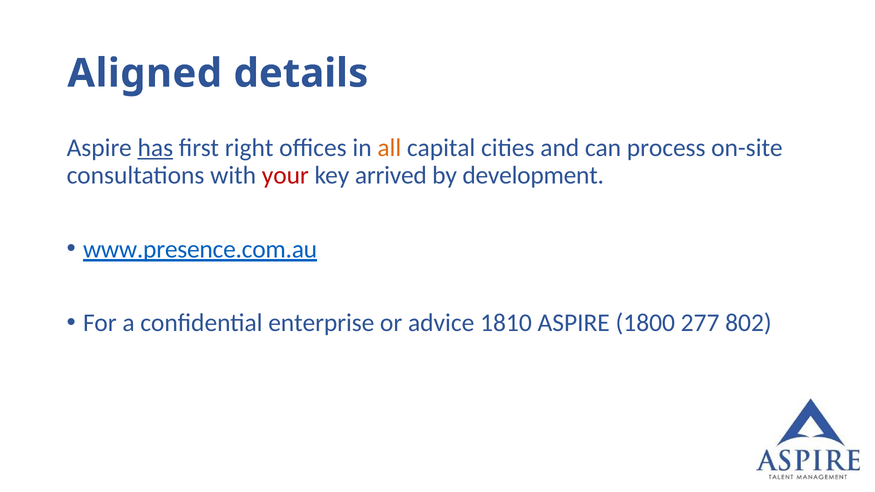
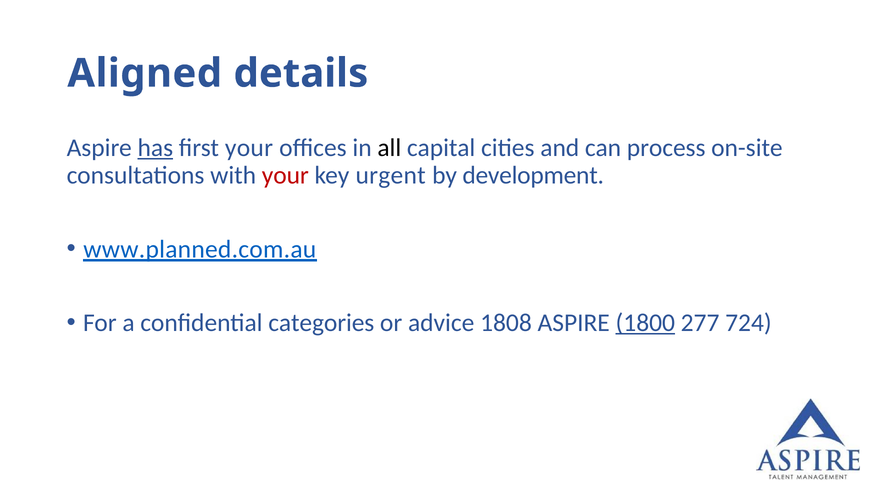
first right: right -> your (249, 148)
all colour: orange -> black (389, 148)
arrived: arrived -> urgent (391, 176)
www.presence.com.au: www.presence.com.au -> www.planned.com.au (200, 249)
enterprise: enterprise -> categories (321, 323)
1810: 1810 -> 1808 (506, 323)
1800 underline: none -> present (645, 323)
802: 802 -> 724 (748, 323)
